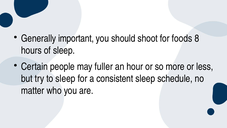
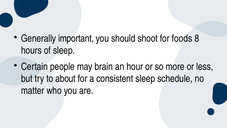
fuller: fuller -> brain (104, 66)
to sleep: sleep -> about (66, 78)
